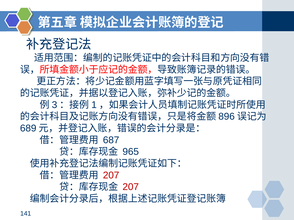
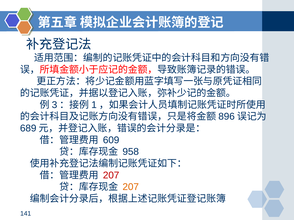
687: 687 -> 609 (111, 140)
965: 965 -> 958 (131, 152)
207 colour: red -> orange (131, 187)
